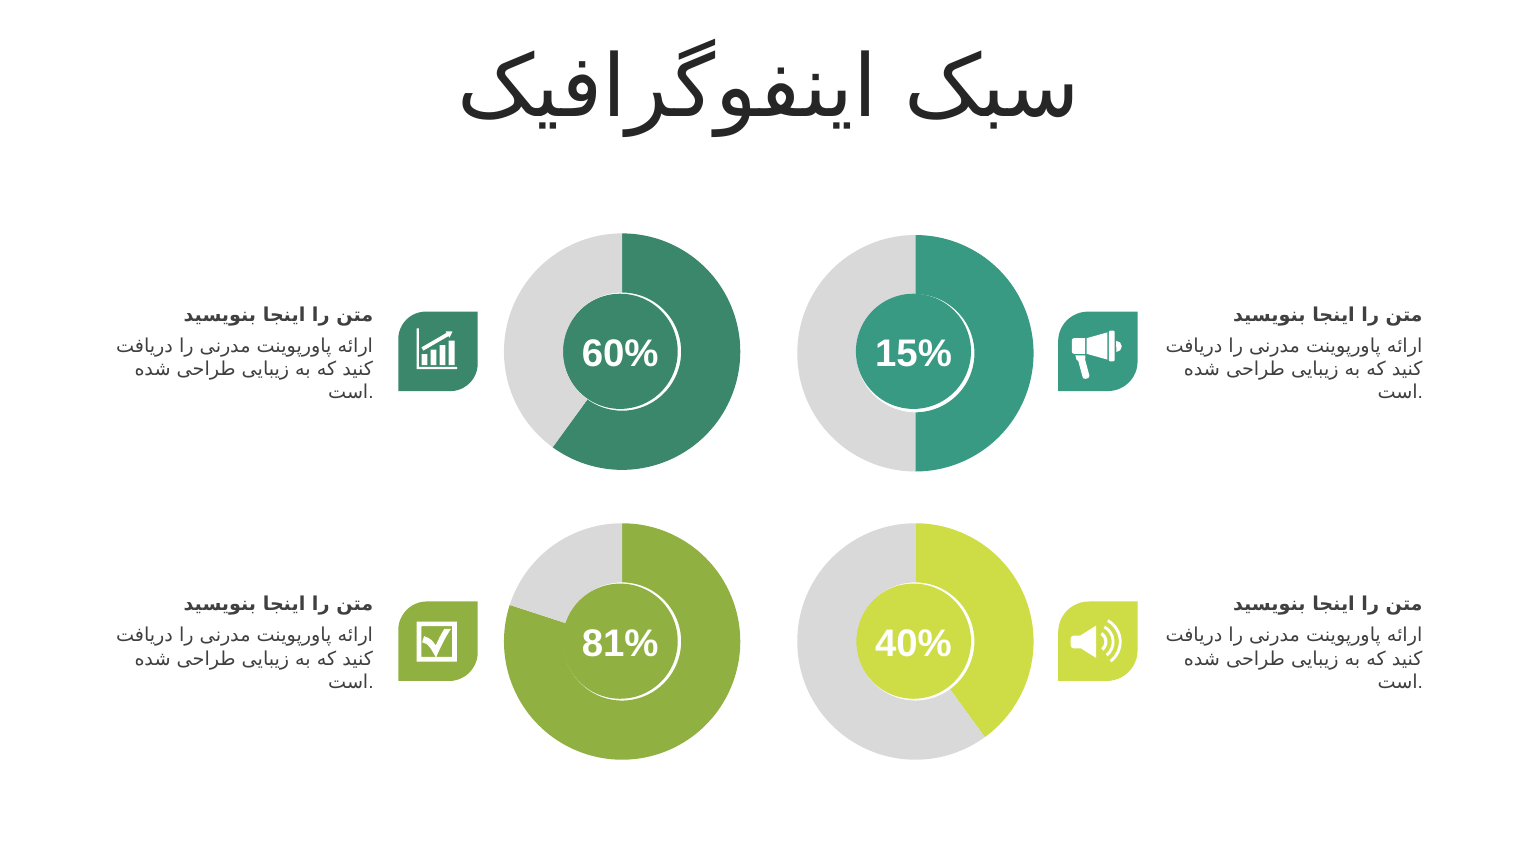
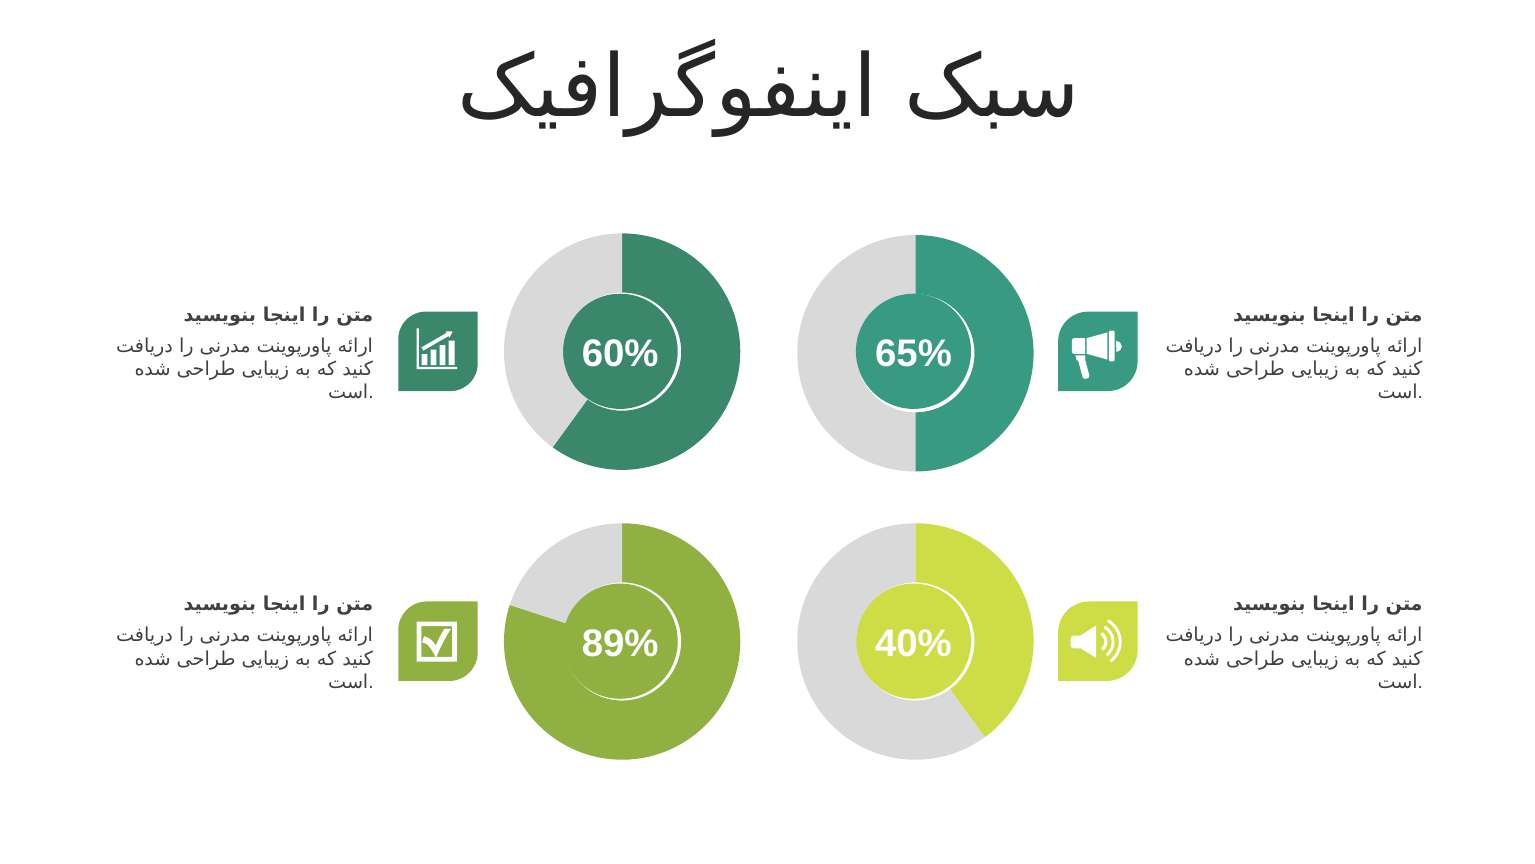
15%: 15% -> 65% (914, 354)
81%: 81% -> 89% (620, 643)
